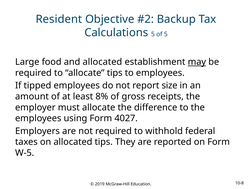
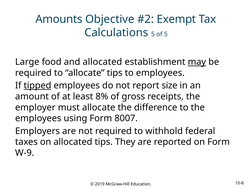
Resident: Resident -> Amounts (59, 19)
Backup: Backup -> Exempt (176, 19)
tipped underline: none -> present (37, 86)
4027: 4027 -> 8007 (126, 118)
W-5: W-5 -> W-9 (25, 153)
